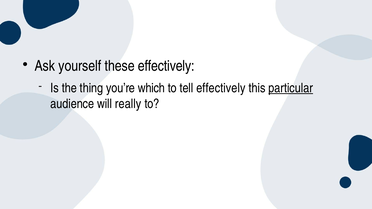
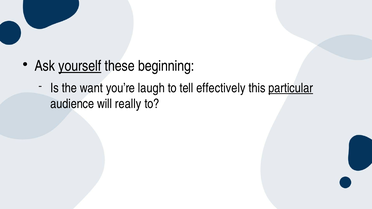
yourself underline: none -> present (80, 66)
these effectively: effectively -> beginning (166, 66)
thing: thing -> want (91, 88)
which: which -> laugh (151, 88)
